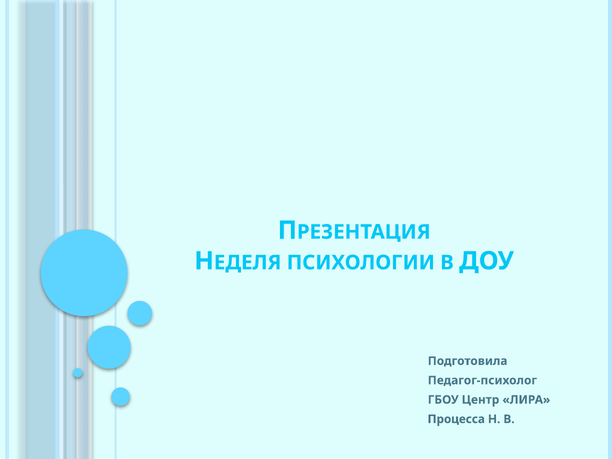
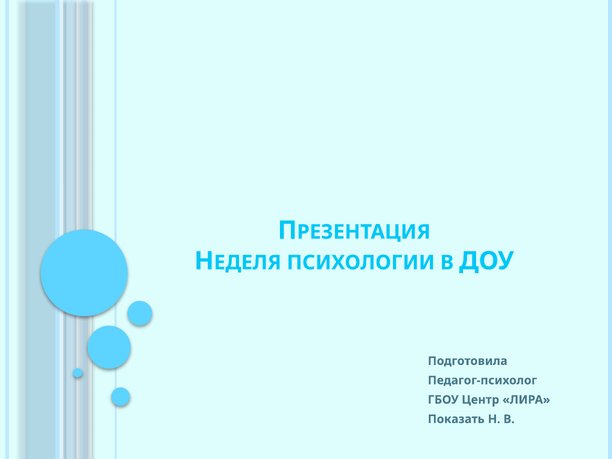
Процесса: Процесса -> Показать (456, 419)
